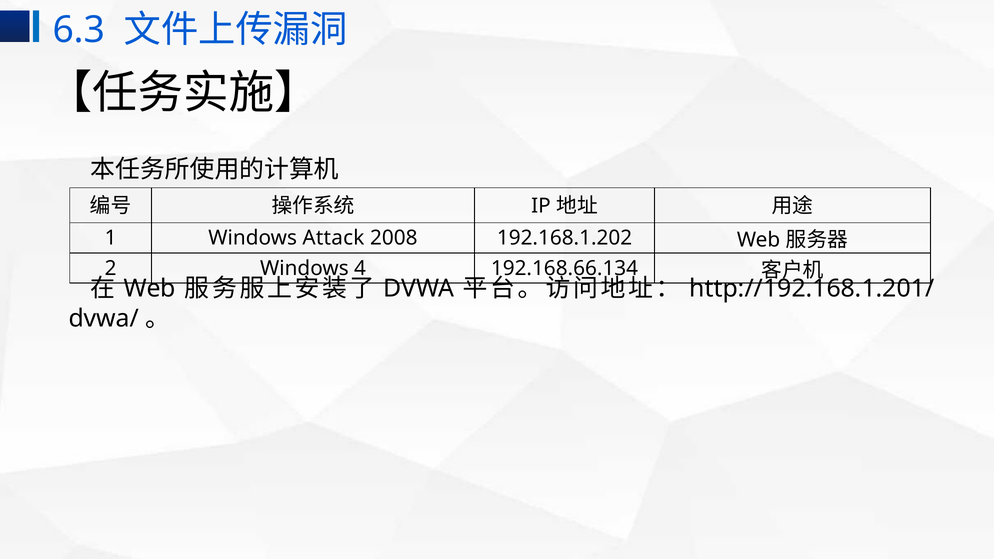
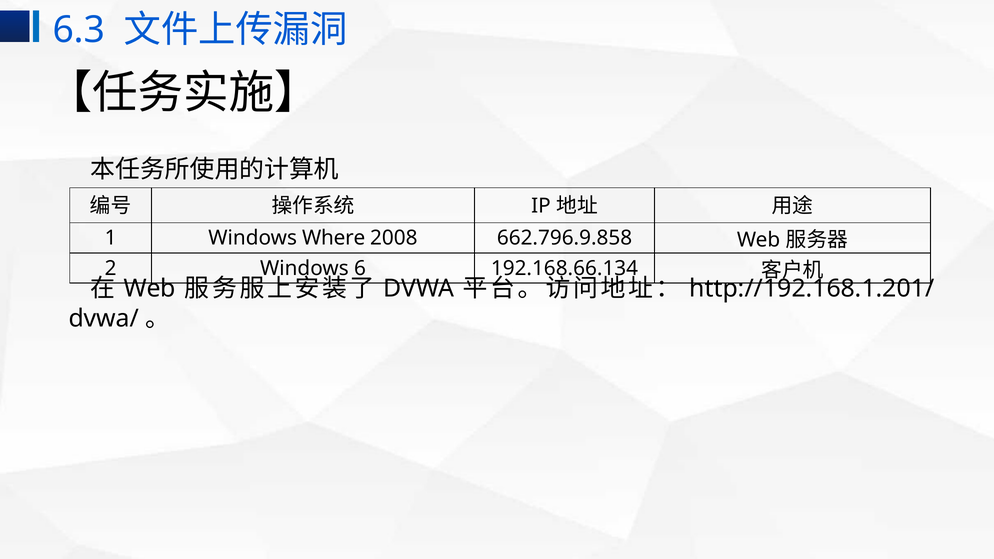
Attack: Attack -> Where (334, 238)
192.168.1.202: 192.168.1.202 -> 662.796.9.858 (565, 238)
4: 4 -> 6 (360, 268)
